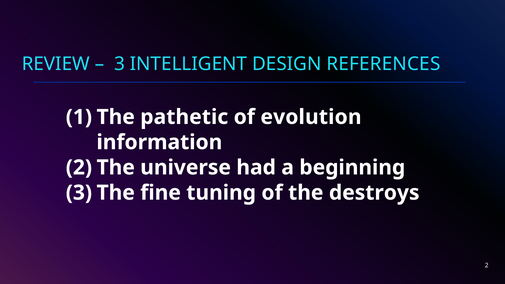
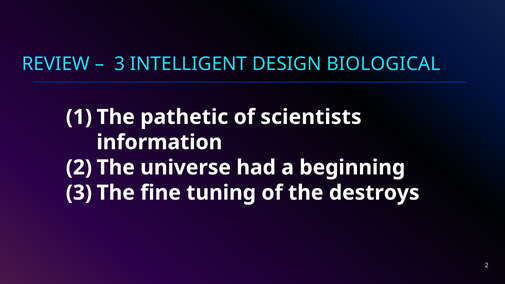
REFERENCES: REFERENCES -> BIOLOGICAL (383, 64)
evolution: evolution -> scientists (311, 117)
